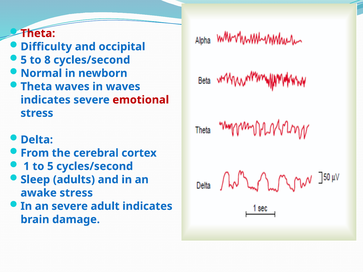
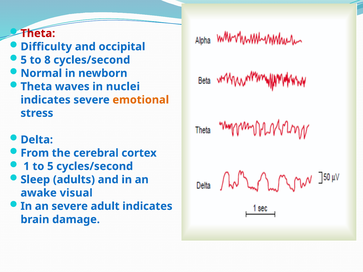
in waves: waves -> nuclei (123, 87)
emotional colour: red -> orange (141, 100)
awake stress: stress -> visual (76, 193)
